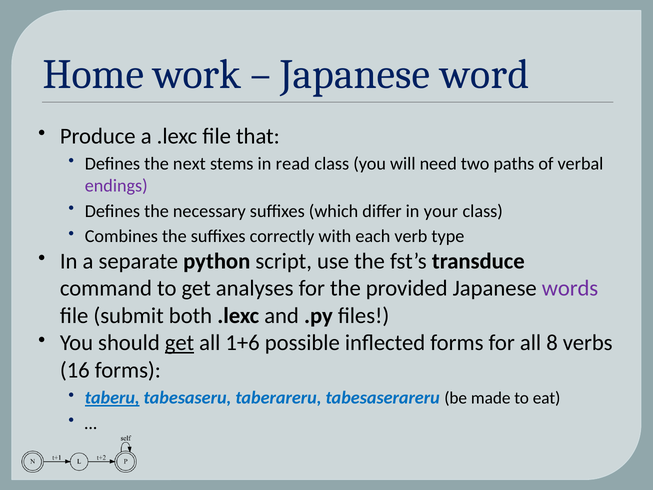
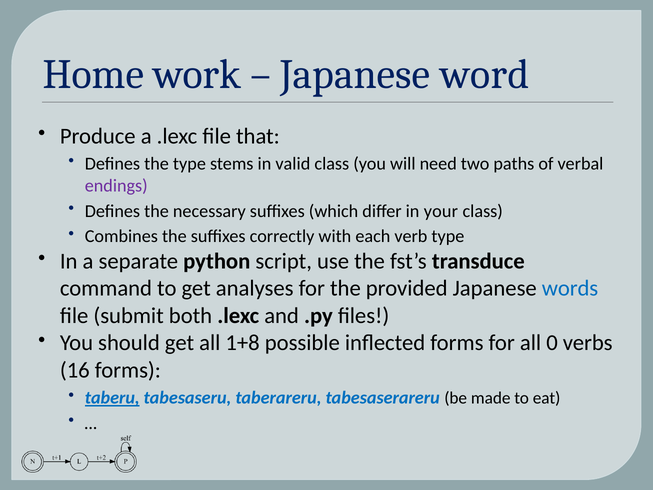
the next: next -> type (189, 164)
read: read -> valid (293, 164)
words colour: purple -> blue (570, 288)
get underline: present -> none (180, 343)
1+6: 1+6 -> 1+8 (243, 343)
8: 8 -> 0 (552, 343)
